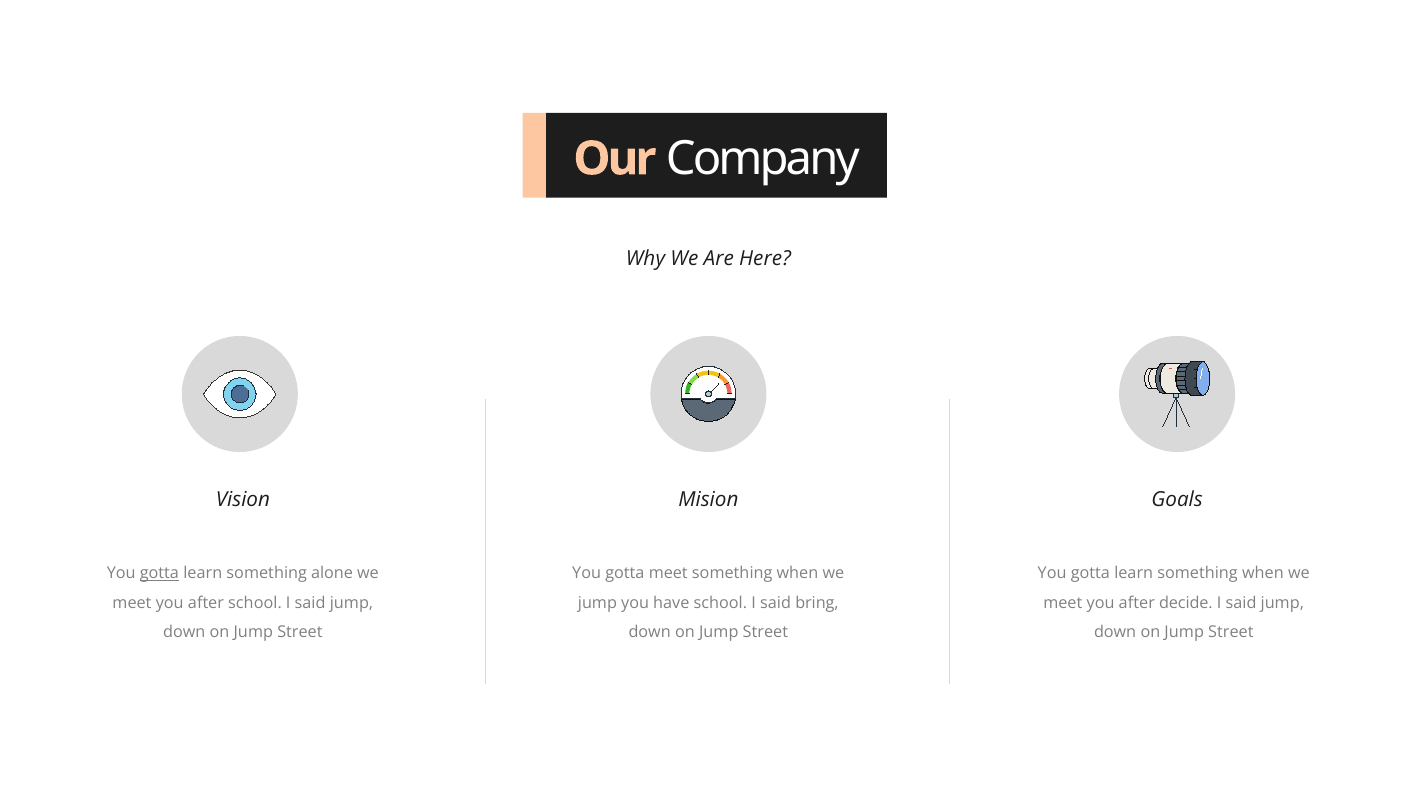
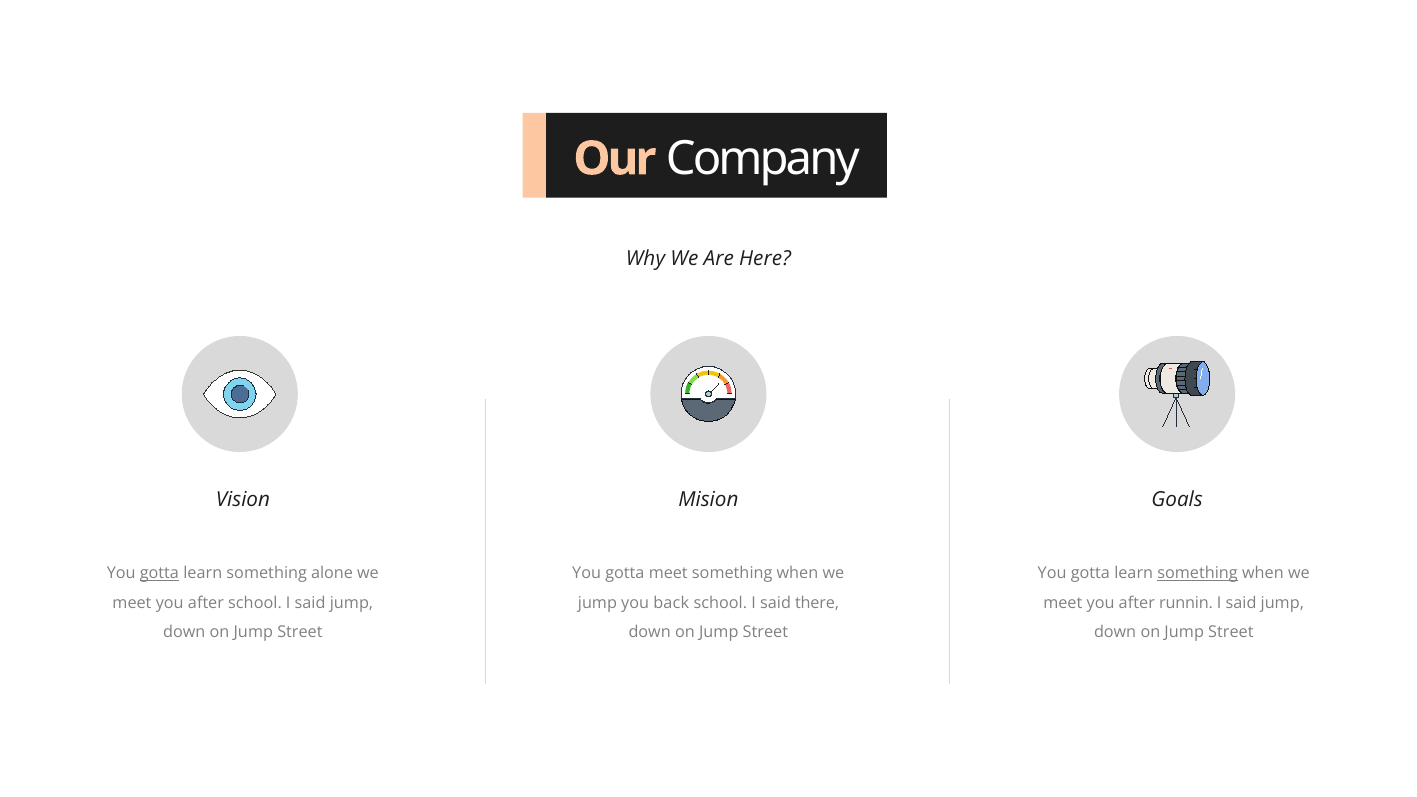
something underline: none -> present (1198, 574)
have: have -> back (671, 603)
bring: bring -> there (817, 603)
decide: decide -> runnin (1186, 603)
